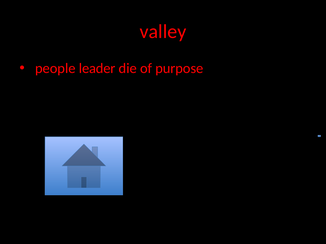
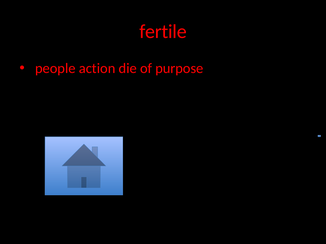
valley: valley -> fertile (163, 32)
leader: leader -> action (97, 68)
